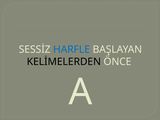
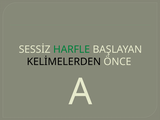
HARFLE colour: blue -> green (72, 49)
